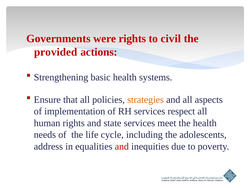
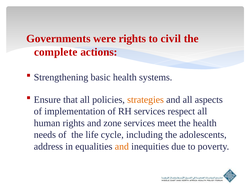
provided: provided -> complete (56, 52)
state: state -> zone (113, 123)
and colour: red -> orange (122, 146)
